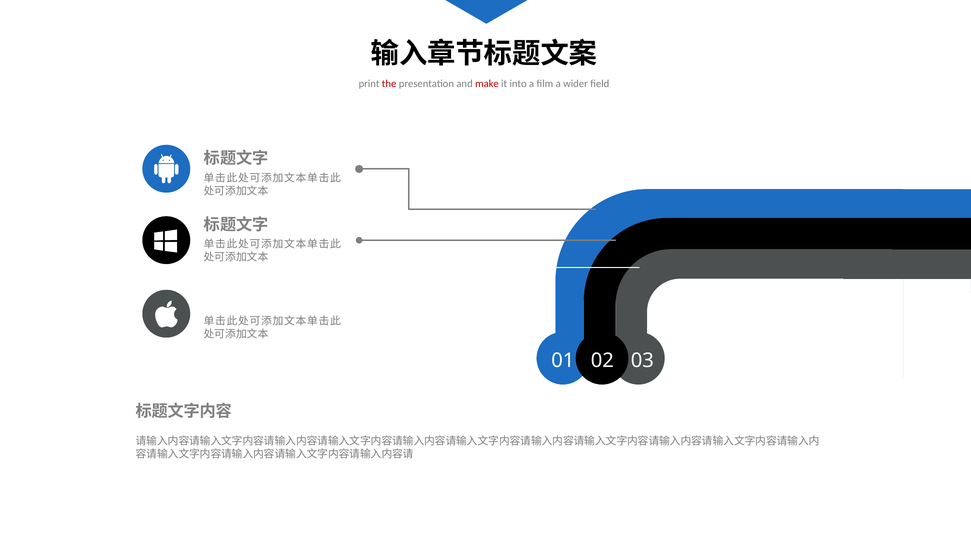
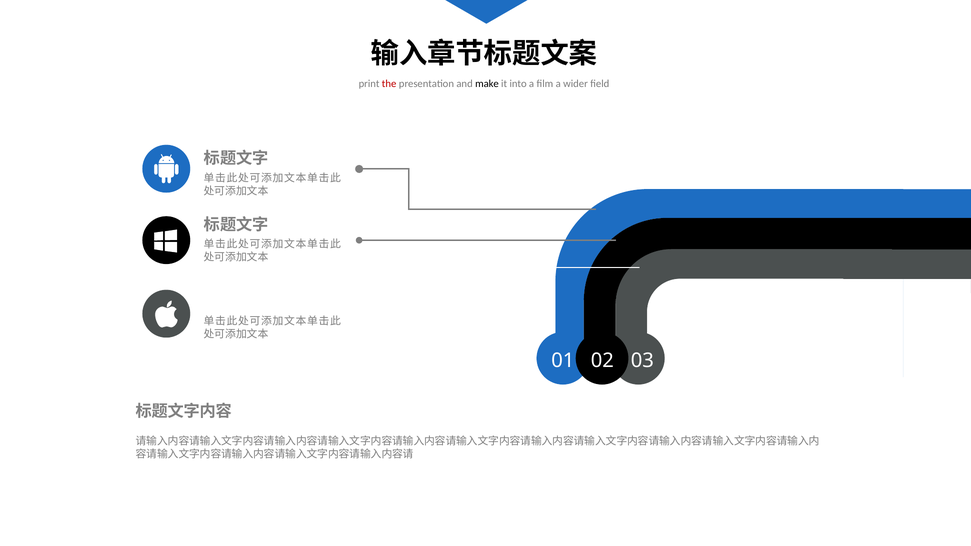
make colour: red -> black (487, 84)
